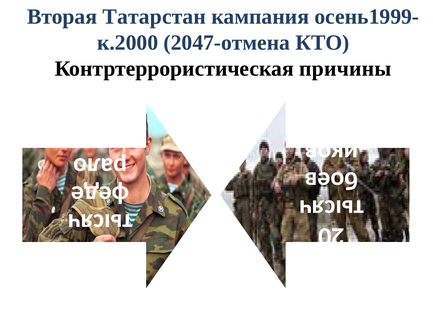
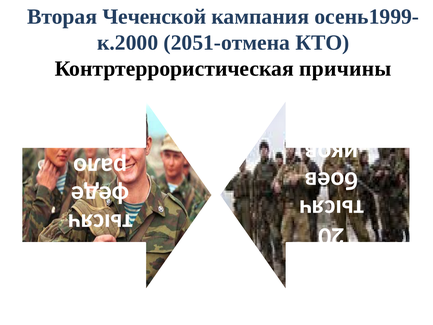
Татарстан: Татарстан -> Чеченской (154, 17)
2047-отмена: 2047-отмена -> 2051-отмена (227, 43)
